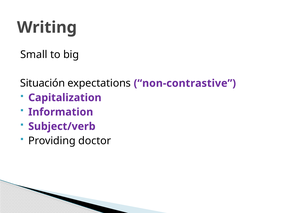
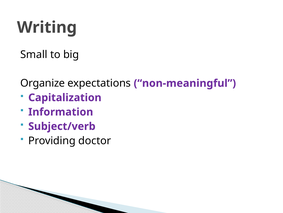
Situación: Situación -> Organize (43, 83)
non-contrastive: non-contrastive -> non-meaningful (185, 83)
